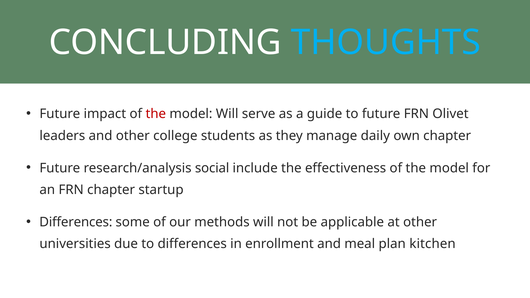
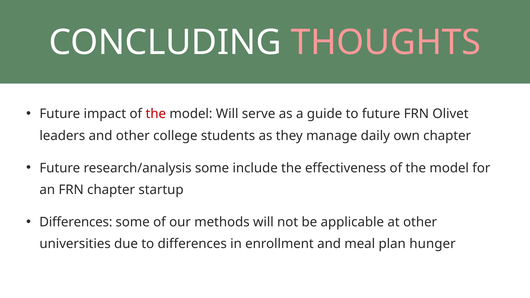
THOUGHTS colour: light blue -> pink (386, 42)
research/analysis social: social -> some (212, 168)
kitchen: kitchen -> hunger (433, 244)
